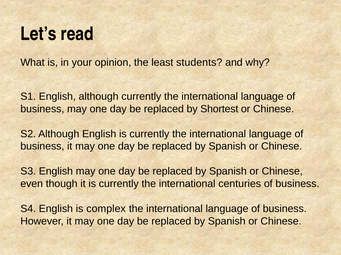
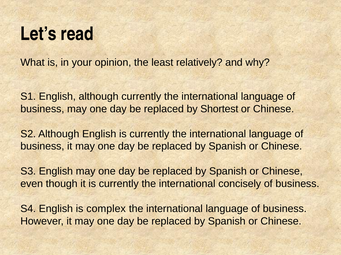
students: students -> relatively (199, 63)
centuries: centuries -> concisely (240, 184)
